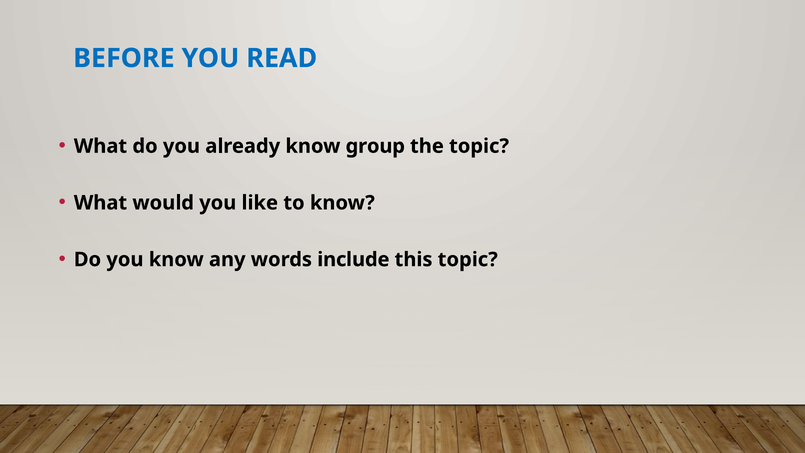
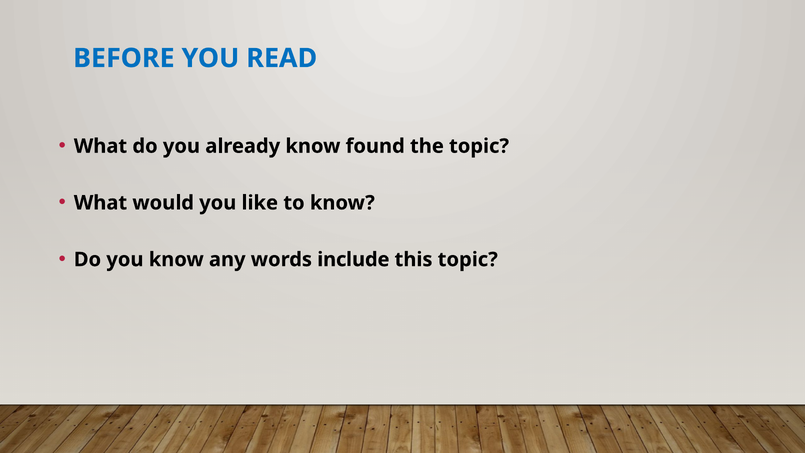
group: group -> found (375, 146)
